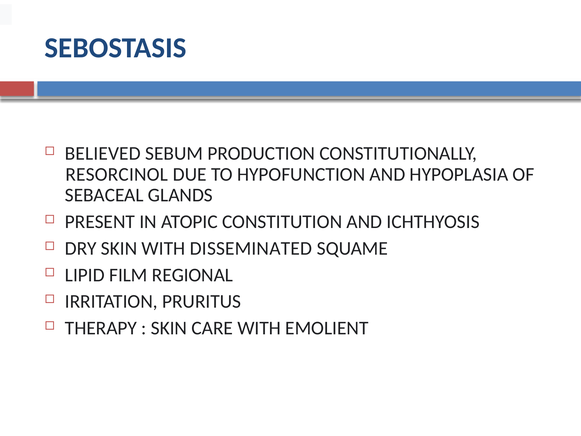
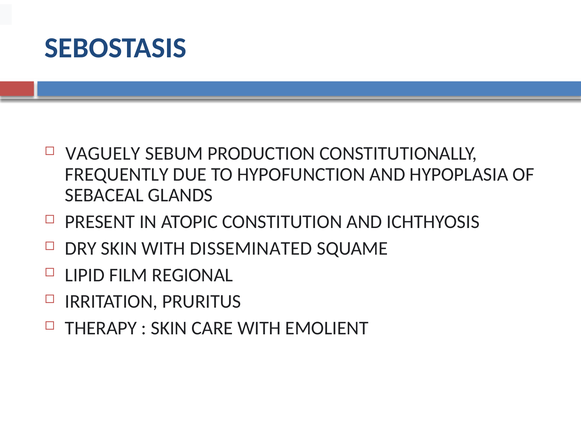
BELIEVED: BELIEVED -> VAGUELY (103, 153)
RESORCINOL: RESORCINOL -> FREQUENTLY (117, 174)
